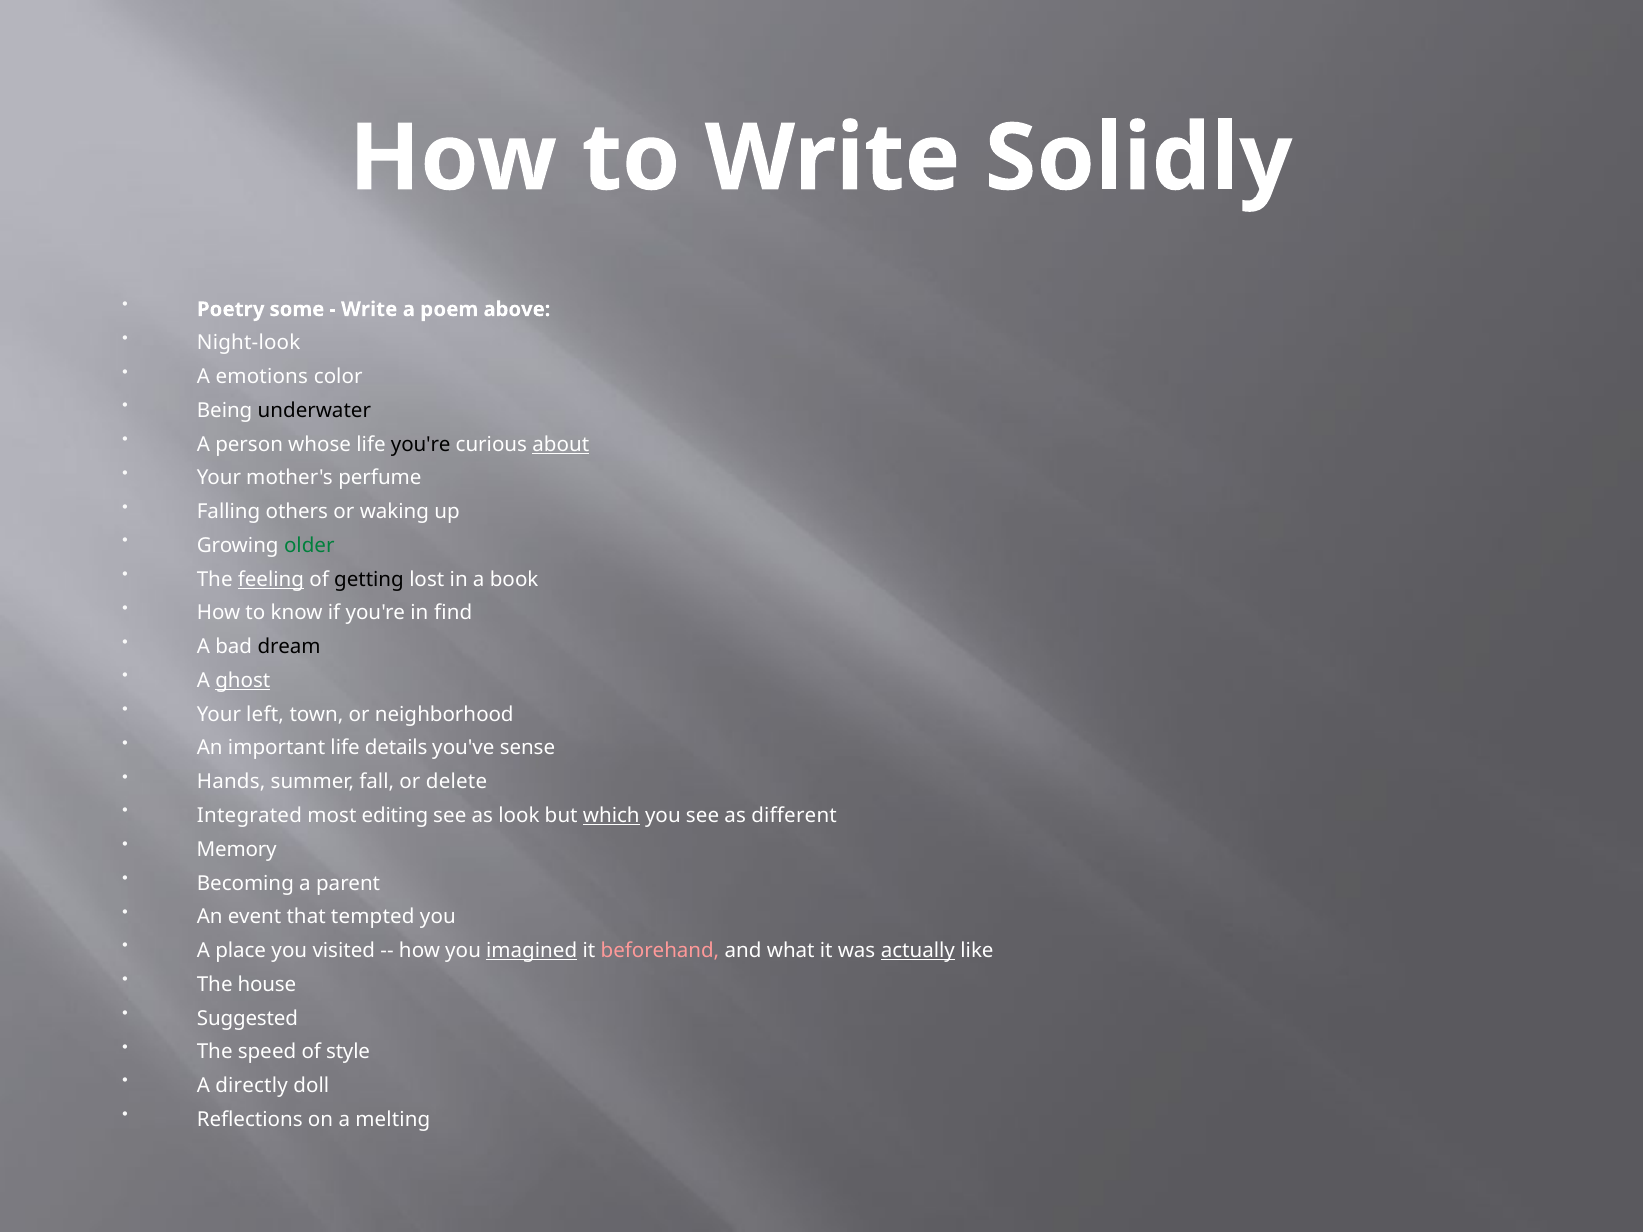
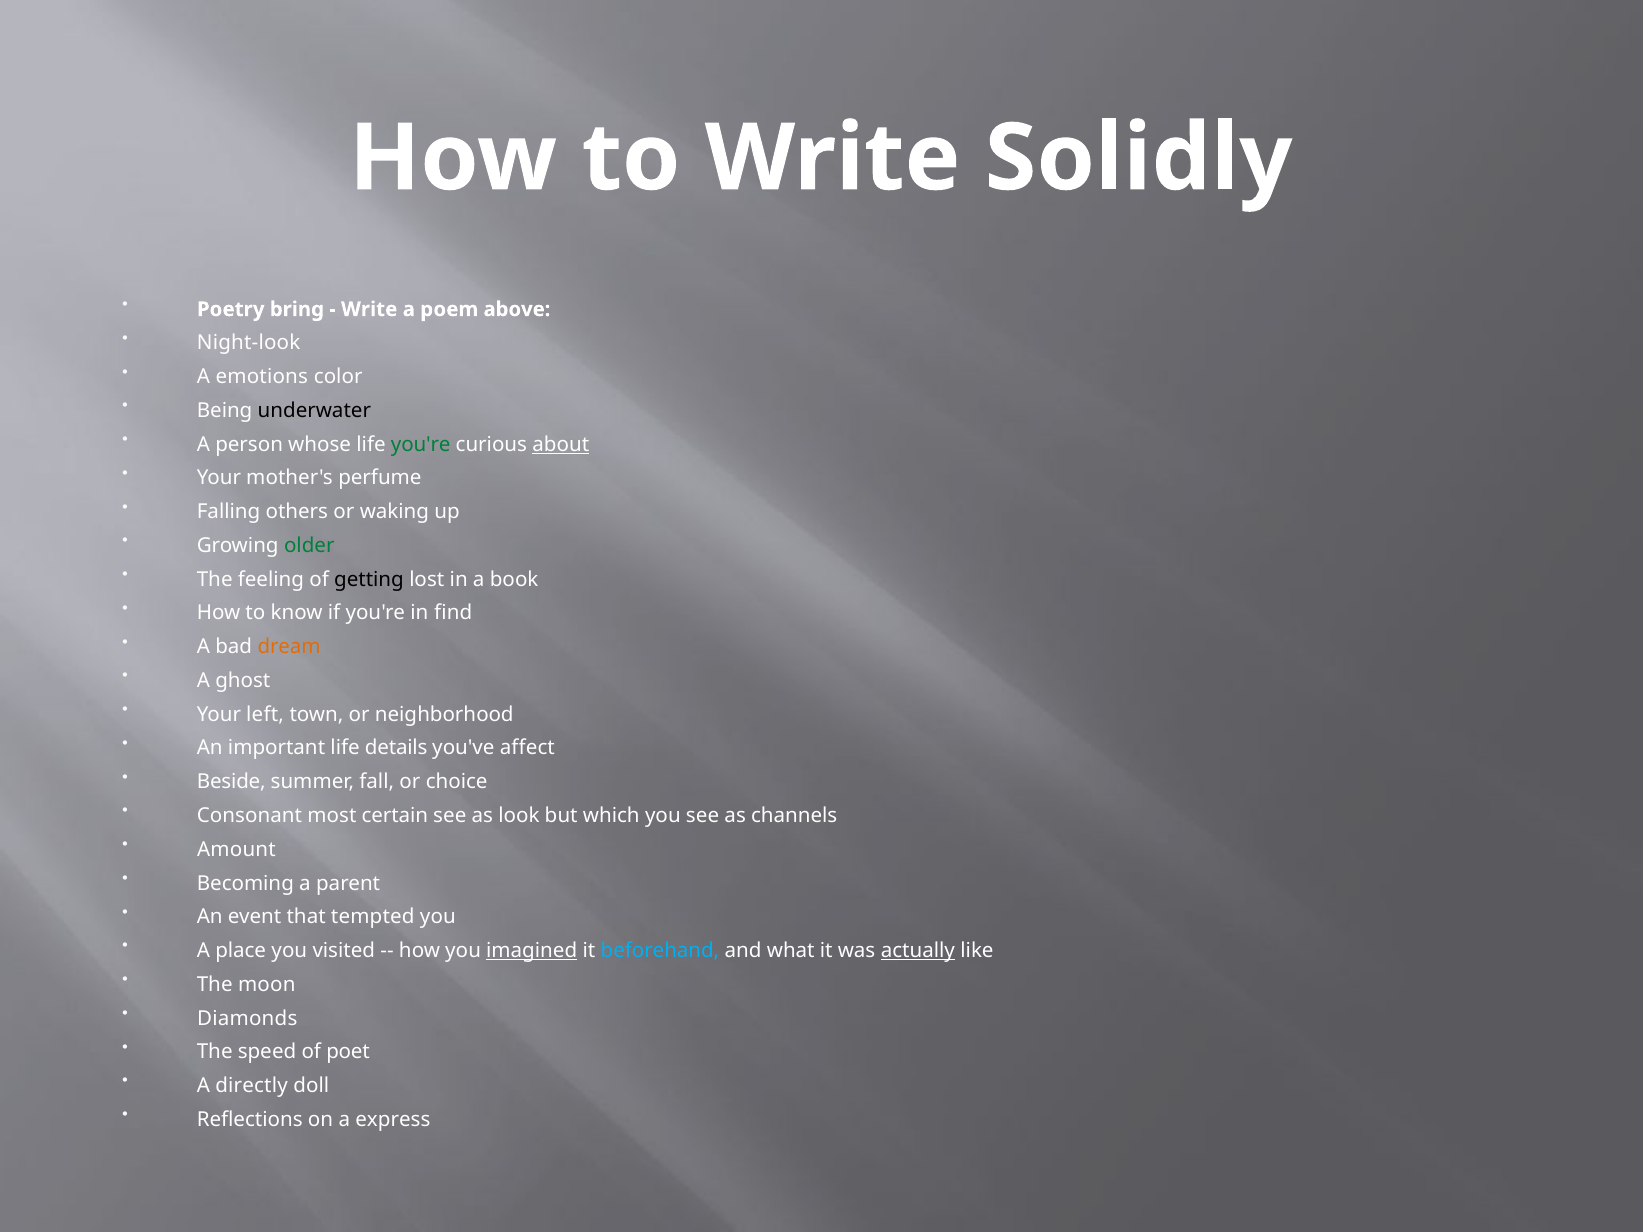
some: some -> bring (297, 309)
you're colour: black -> green (421, 444)
feeling underline: present -> none (271, 580)
dream colour: black -> orange (289, 647)
ghost underline: present -> none (243, 681)
sense: sense -> affect (527, 748)
Hands: Hands -> Beside (231, 782)
delete: delete -> choice (457, 782)
Integrated: Integrated -> Consonant (250, 816)
editing: editing -> certain (395, 816)
which underline: present -> none (611, 816)
different: different -> channels (794, 816)
Memory: Memory -> Amount (236, 850)
beforehand colour: pink -> light blue (660, 951)
house: house -> moon (267, 985)
Suggested: Suggested -> Diamonds (247, 1018)
style: style -> poet (348, 1052)
melting: melting -> express (393, 1120)
